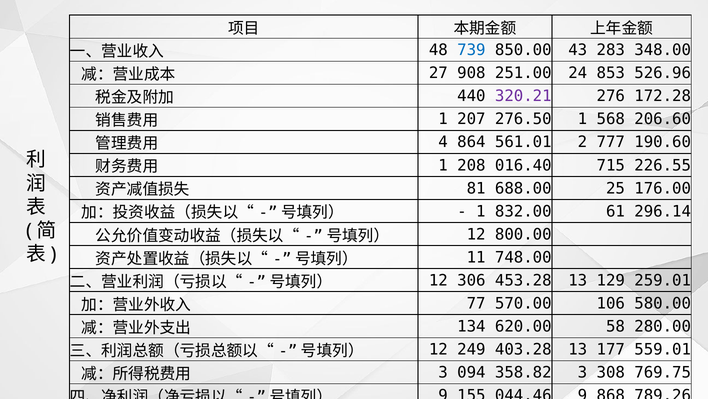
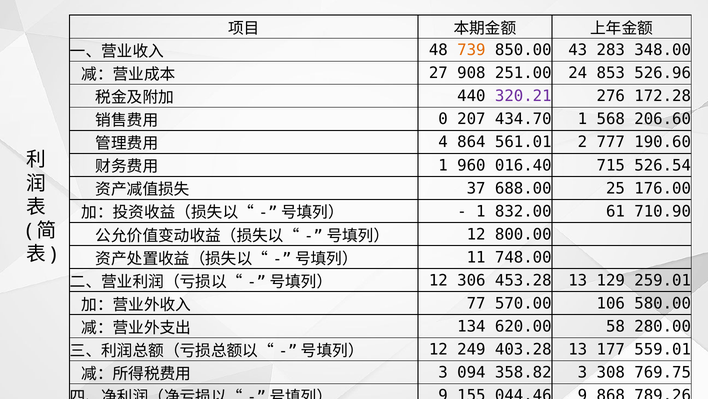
739 colour: blue -> orange (471, 50)
1: 1 -> 0 (443, 119)
276.50: 276.50 -> 434.70 (523, 119)
208: 208 -> 960 (471, 165)
226.55: 226.55 -> 526.54 (663, 165)
81: 81 -> 37 (476, 188)
296.14: 296.14 -> 710.90 (663, 211)
